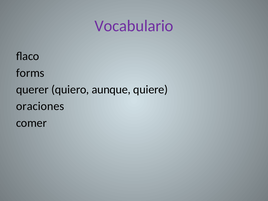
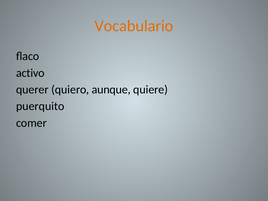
Vocabulario colour: purple -> orange (134, 26)
forms: forms -> activo (30, 73)
oraciones: oraciones -> puerquito (40, 106)
